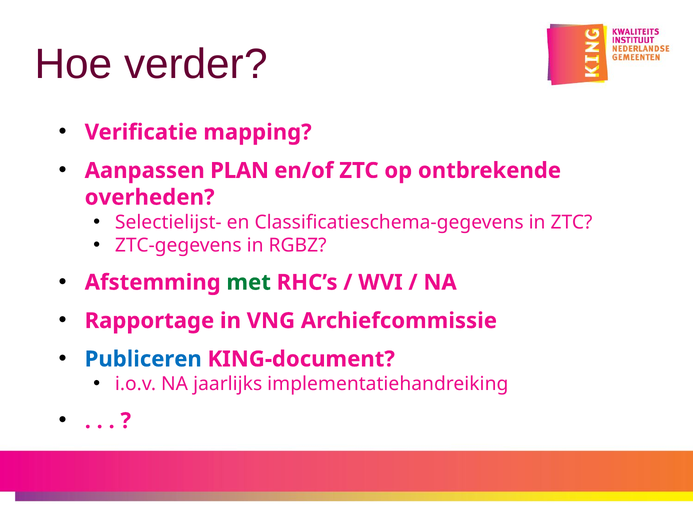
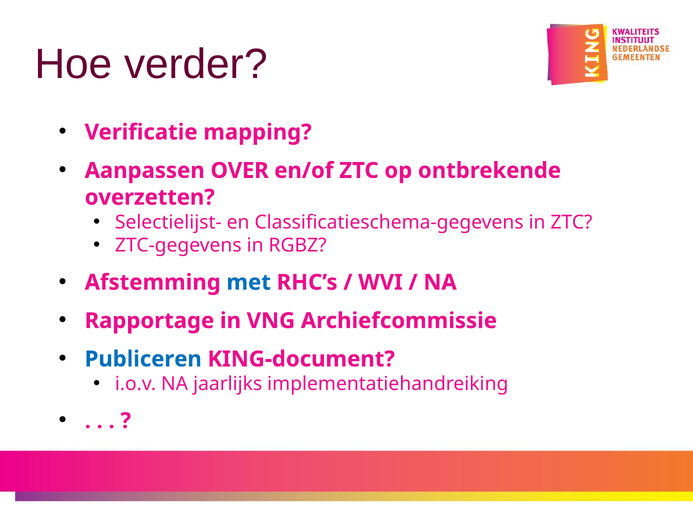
PLAN: PLAN -> OVER (240, 171)
overheden: overheden -> overzetten (150, 197)
met colour: green -> blue (249, 282)
